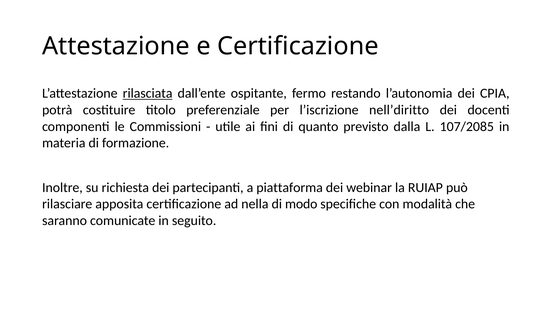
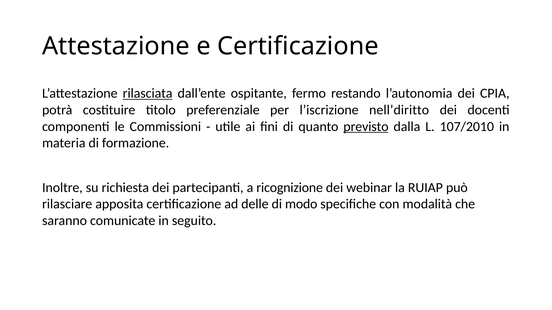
previsto underline: none -> present (366, 127)
107/2085: 107/2085 -> 107/2010 (467, 127)
piattaforma: piattaforma -> ricognizione (290, 188)
nella: nella -> delle (255, 204)
